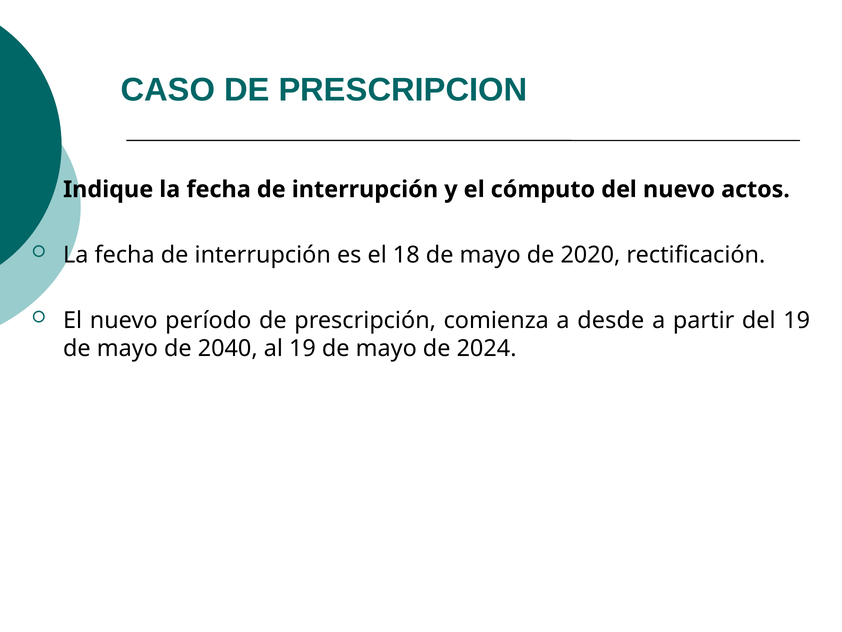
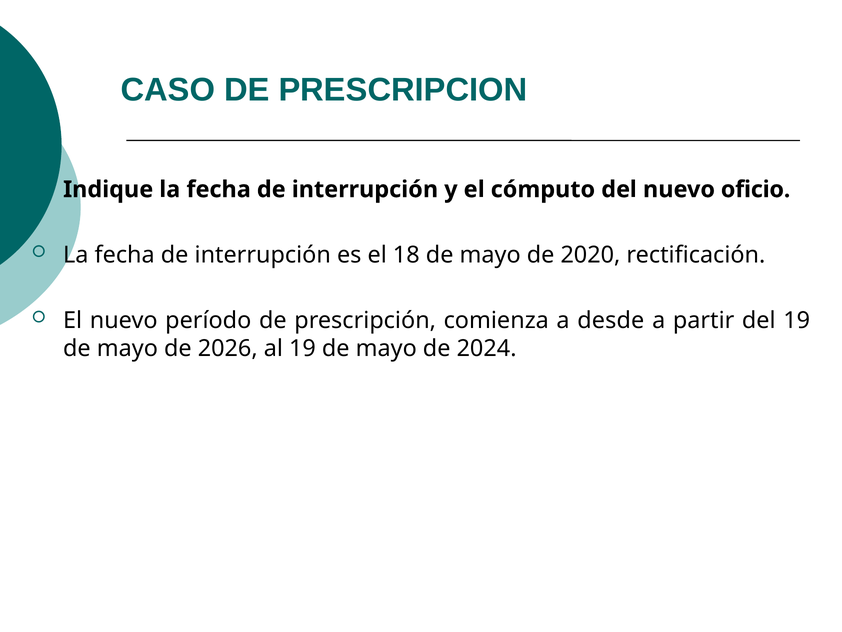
actos: actos -> oficio (756, 189)
2040: 2040 -> 2026 (228, 348)
